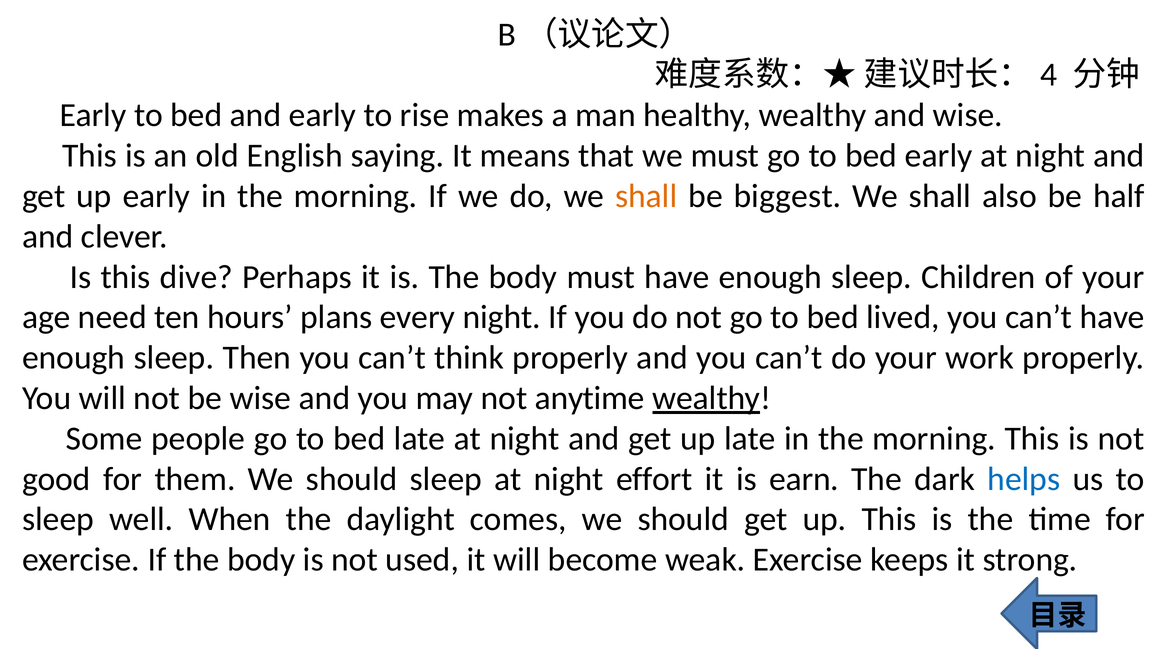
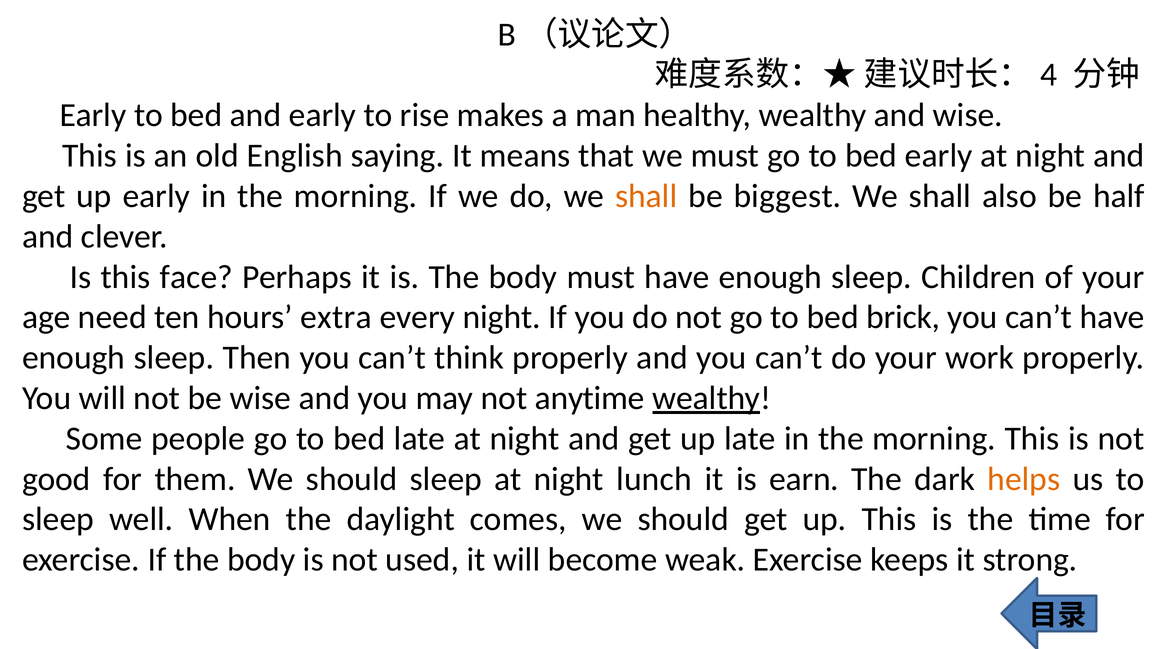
dive: dive -> face (196, 277)
plans: plans -> extra (336, 317)
lived: lived -> brick (903, 317)
effort: effort -> lunch (654, 479)
helps colour: blue -> orange (1024, 479)
